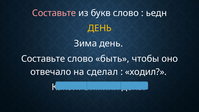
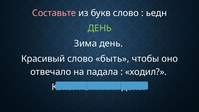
ДЕНЬ colour: yellow -> light green (100, 28)
Составьте: Составьте -> Красивый (43, 59)
сделал: сделал -> падала (102, 72)
